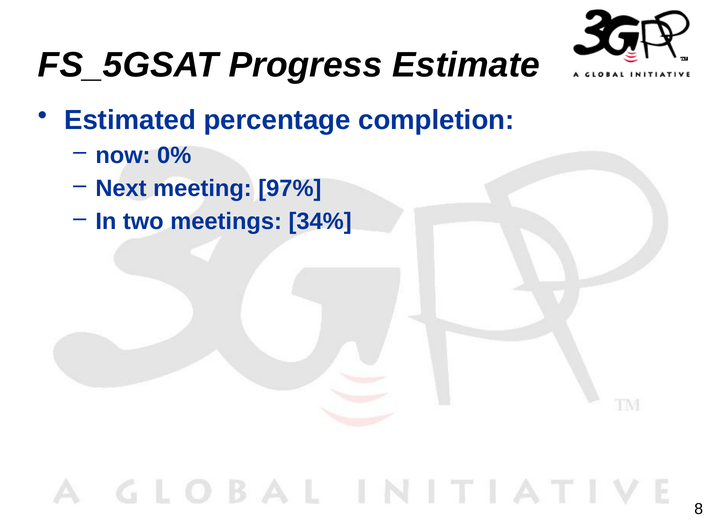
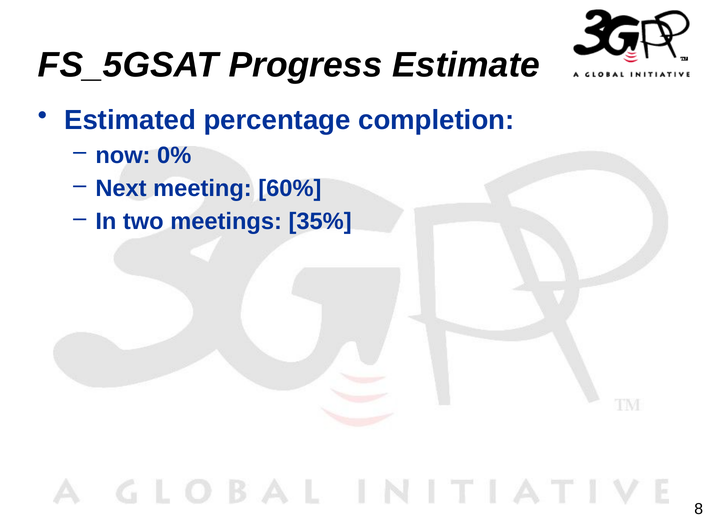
97%: 97% -> 60% (290, 189)
34%: 34% -> 35% (320, 222)
